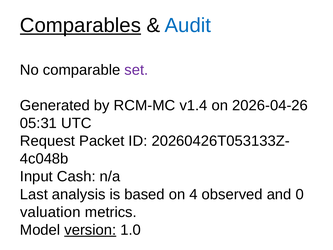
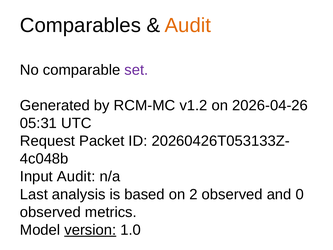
Comparables underline: present -> none (80, 25)
Audit colour: blue -> orange (188, 25)
v1.4: v1.4 -> v1.2 (193, 105)
Input Cash: Cash -> Audit (76, 176)
4: 4 -> 2 (194, 194)
valuation: valuation -> observed (50, 212)
